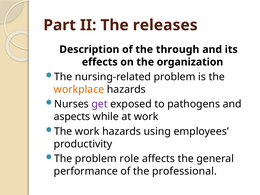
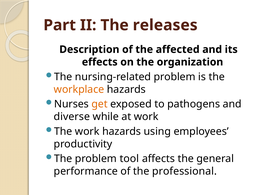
through: through -> affected (178, 49)
get colour: purple -> orange (100, 104)
aspects: aspects -> diverse (72, 117)
role: role -> tool (129, 159)
